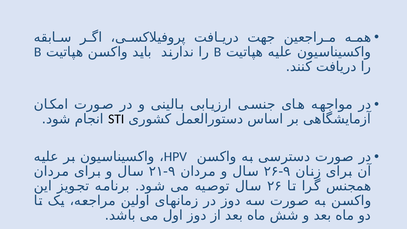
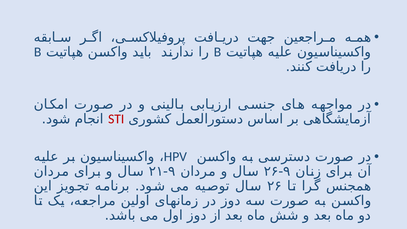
STI colour: black -> red (116, 119)
